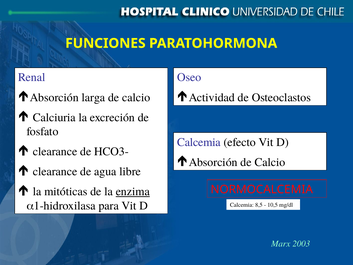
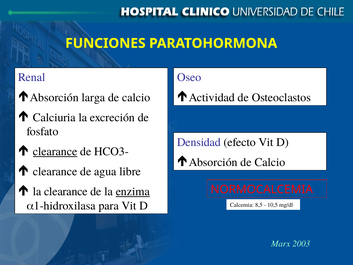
Calcemia: Calcemia -> Densidad (199, 142)
clearance underline: none -> present (55, 151)
la mitóticas: mitóticas -> clearance (66, 191)
